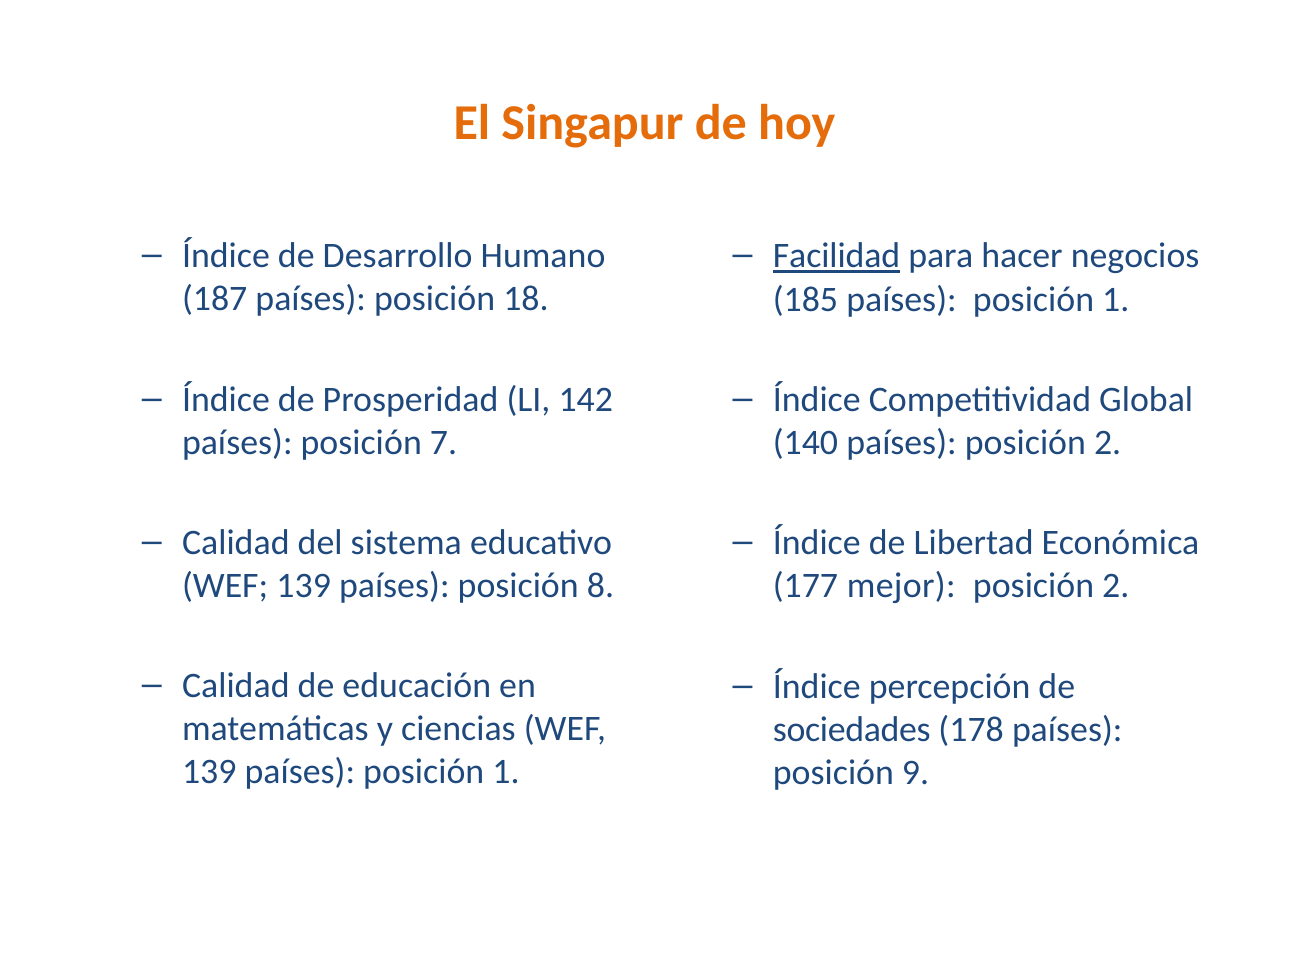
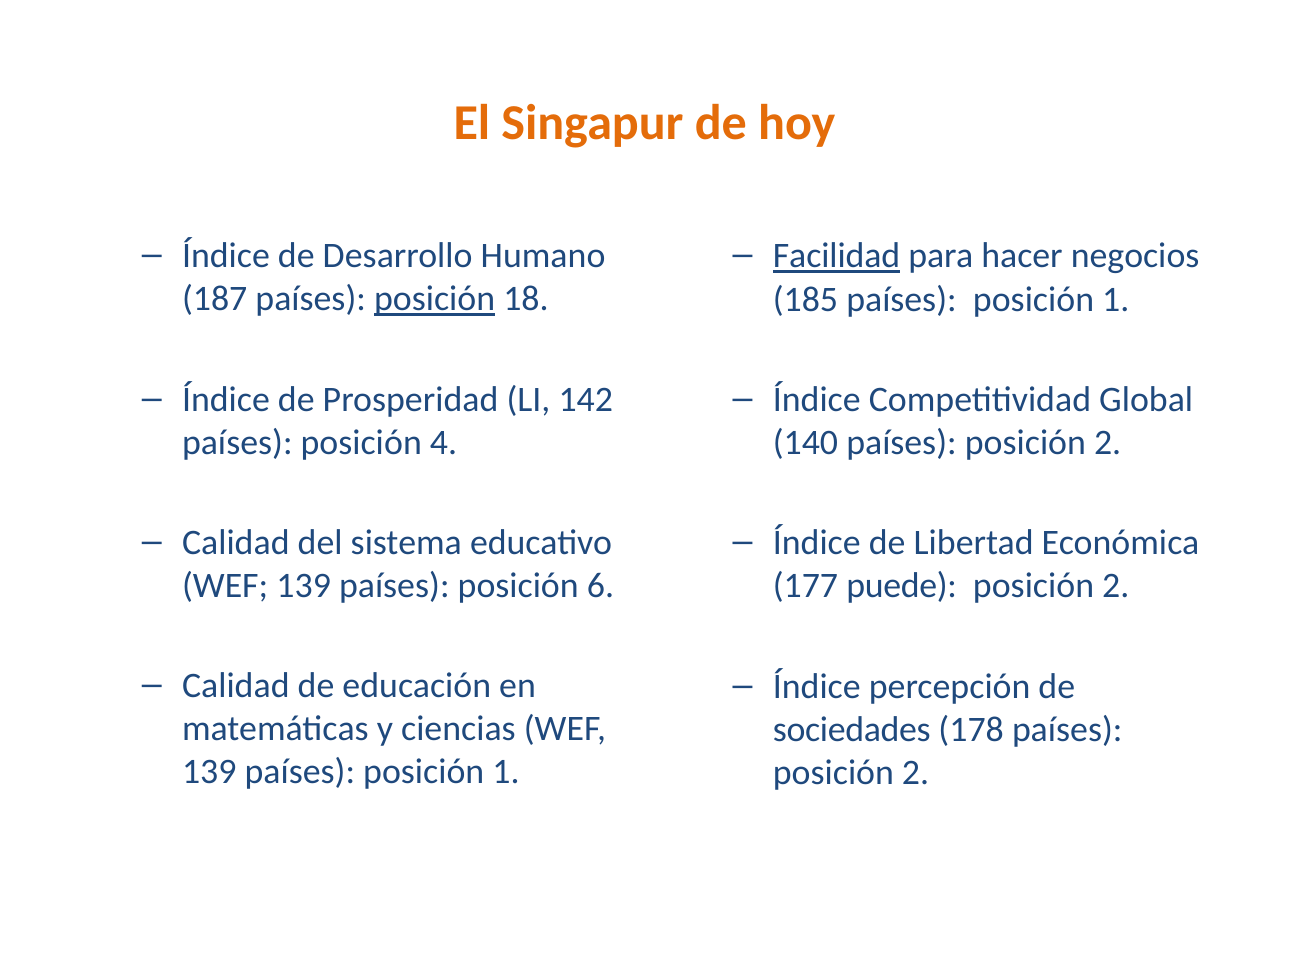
posición underline: none -> present (435, 299)
7: 7 -> 4 (443, 442)
8: 8 -> 6 (600, 586)
mejor: mejor -> puede (902, 586)
9: 9 -> 2 (916, 772)
